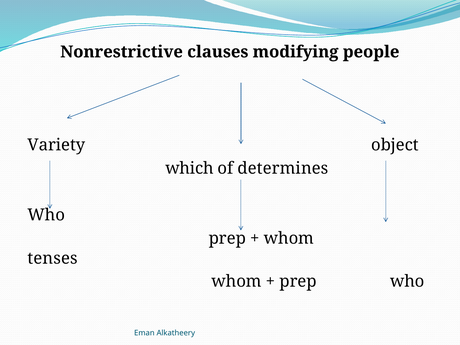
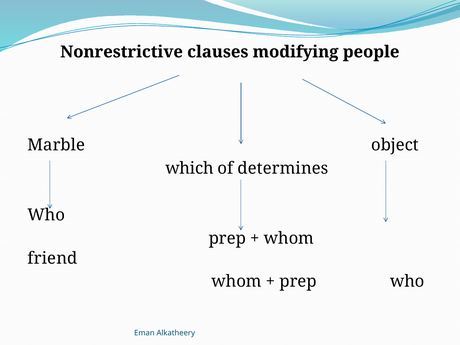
Variety: Variety -> Marble (56, 145)
tenses: tenses -> friend (53, 258)
